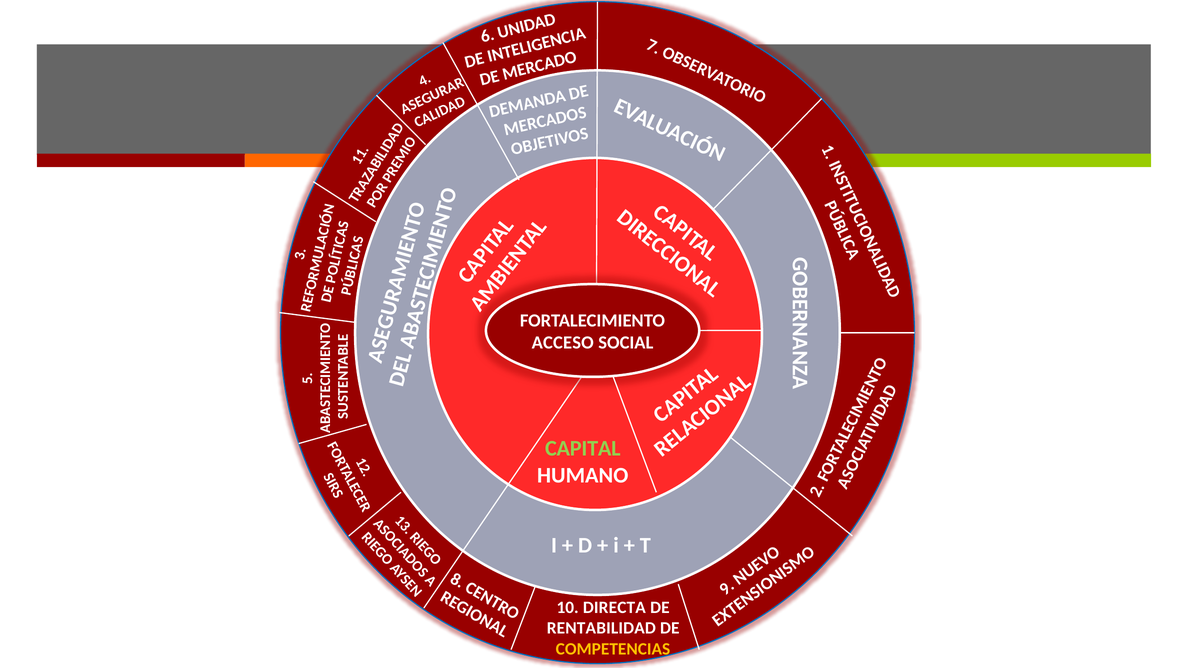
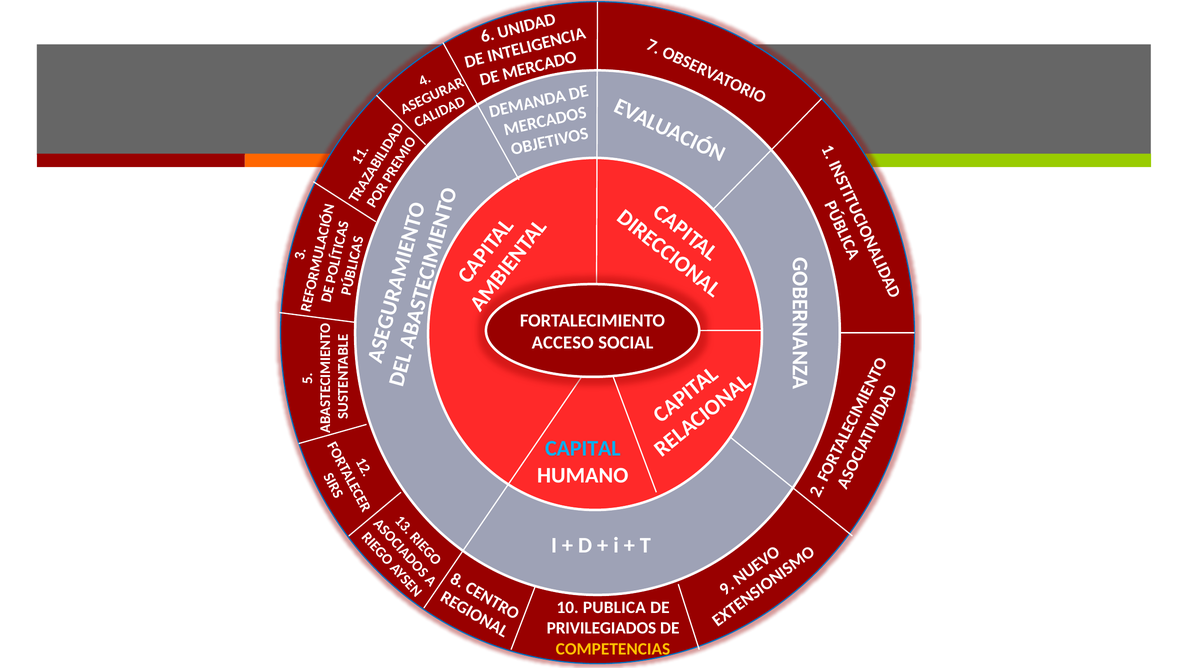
CAPITAL colour: light green -> light blue (583, 449)
DIRECTA: DIRECTA -> PUBLICA (614, 608)
RENTABILIDAD: RENTABILIDAD -> PRIVILEGIADOS (601, 628)
